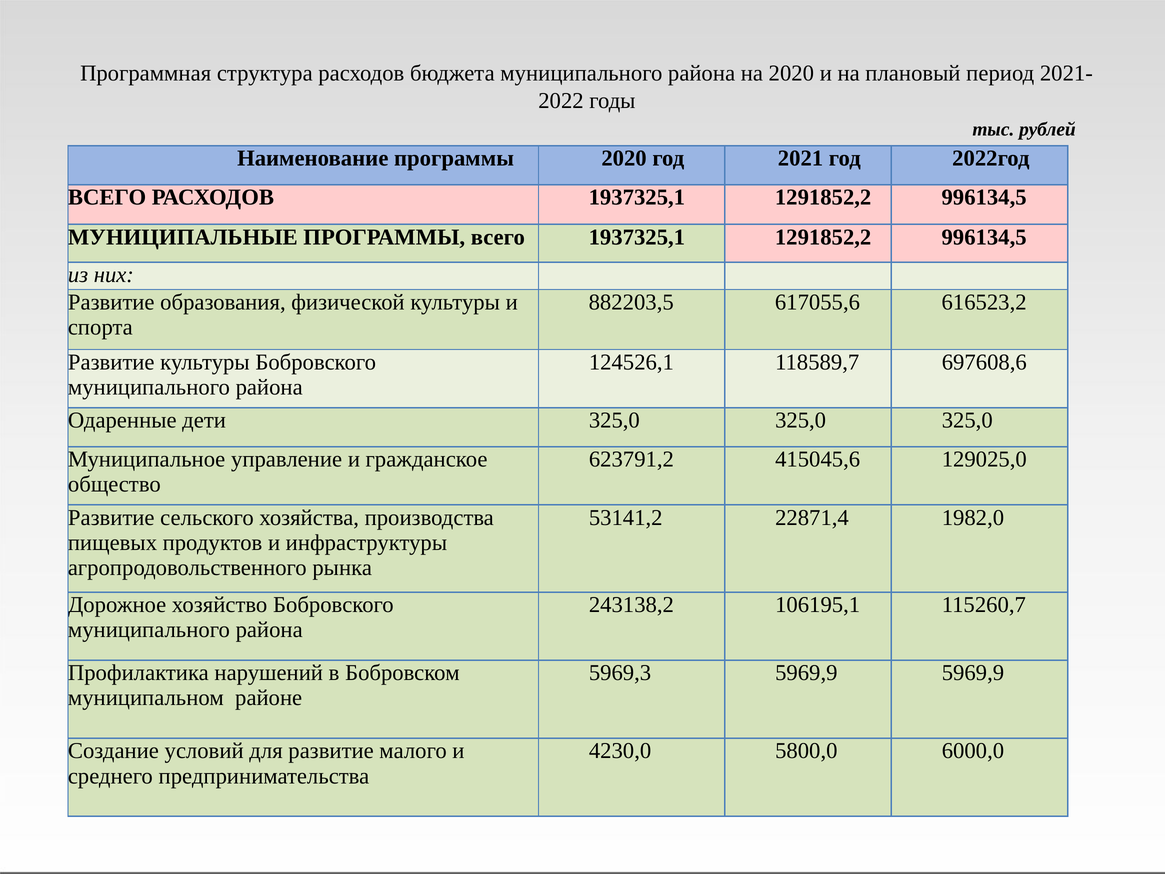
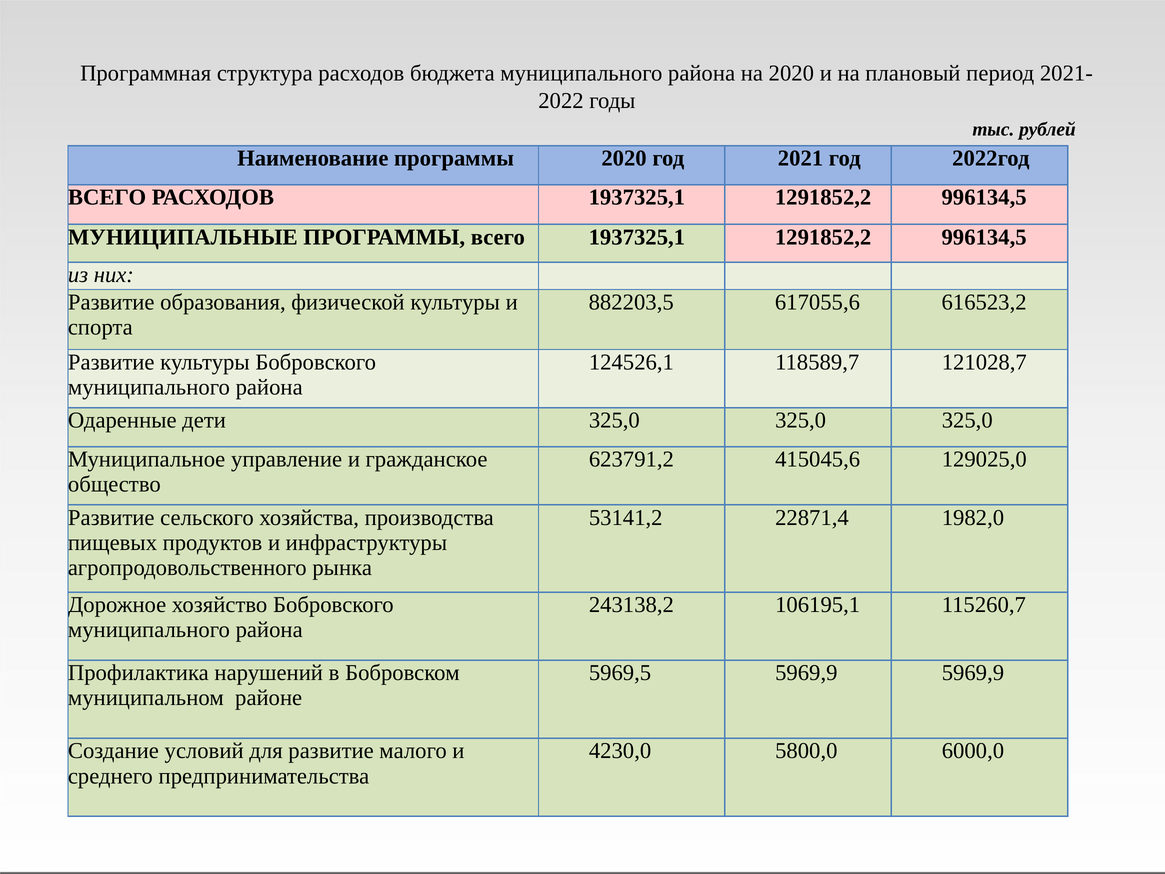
697608,6: 697608,6 -> 121028,7 (984, 362)
5969,3: 5969,3 -> 5969,5 (620, 673)
